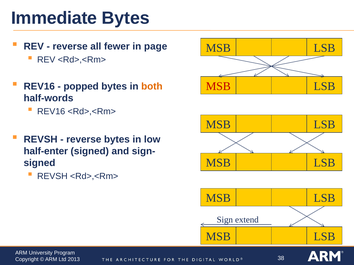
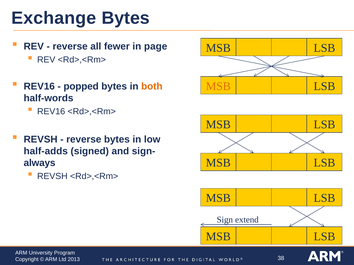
Immediate: Immediate -> Exchange (54, 18)
MSB colour: red -> orange (218, 86)
half-enter: half-enter -> half-adds (46, 151)
signed: signed -> always (40, 163)
